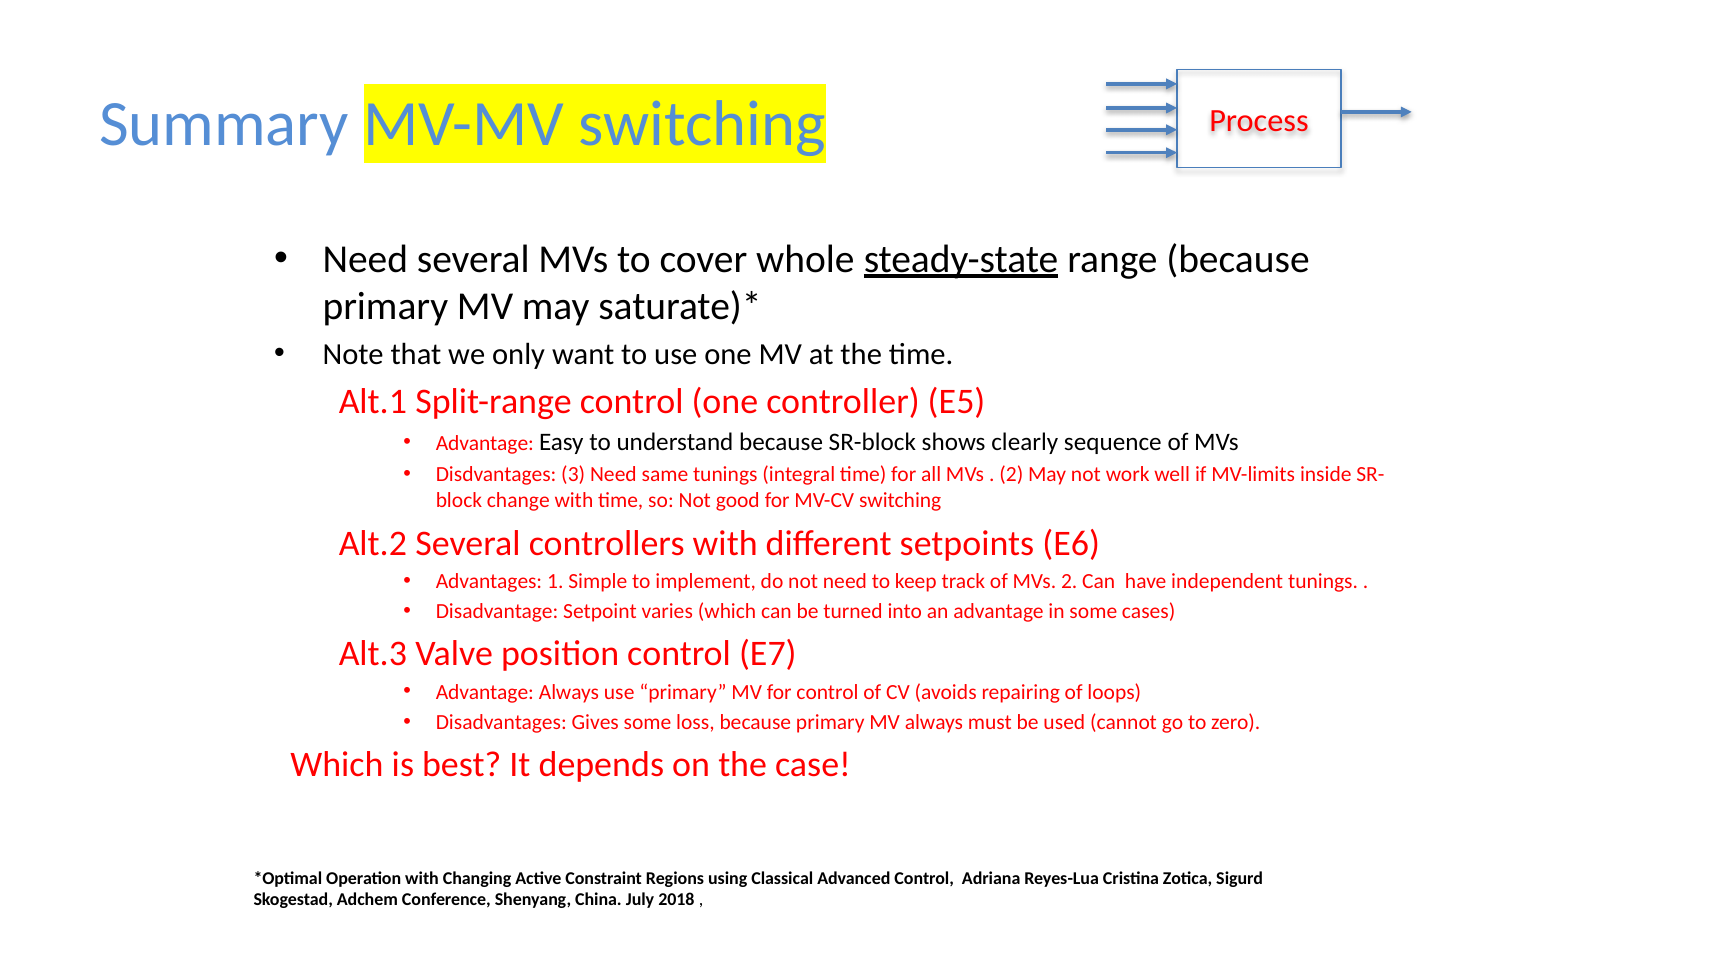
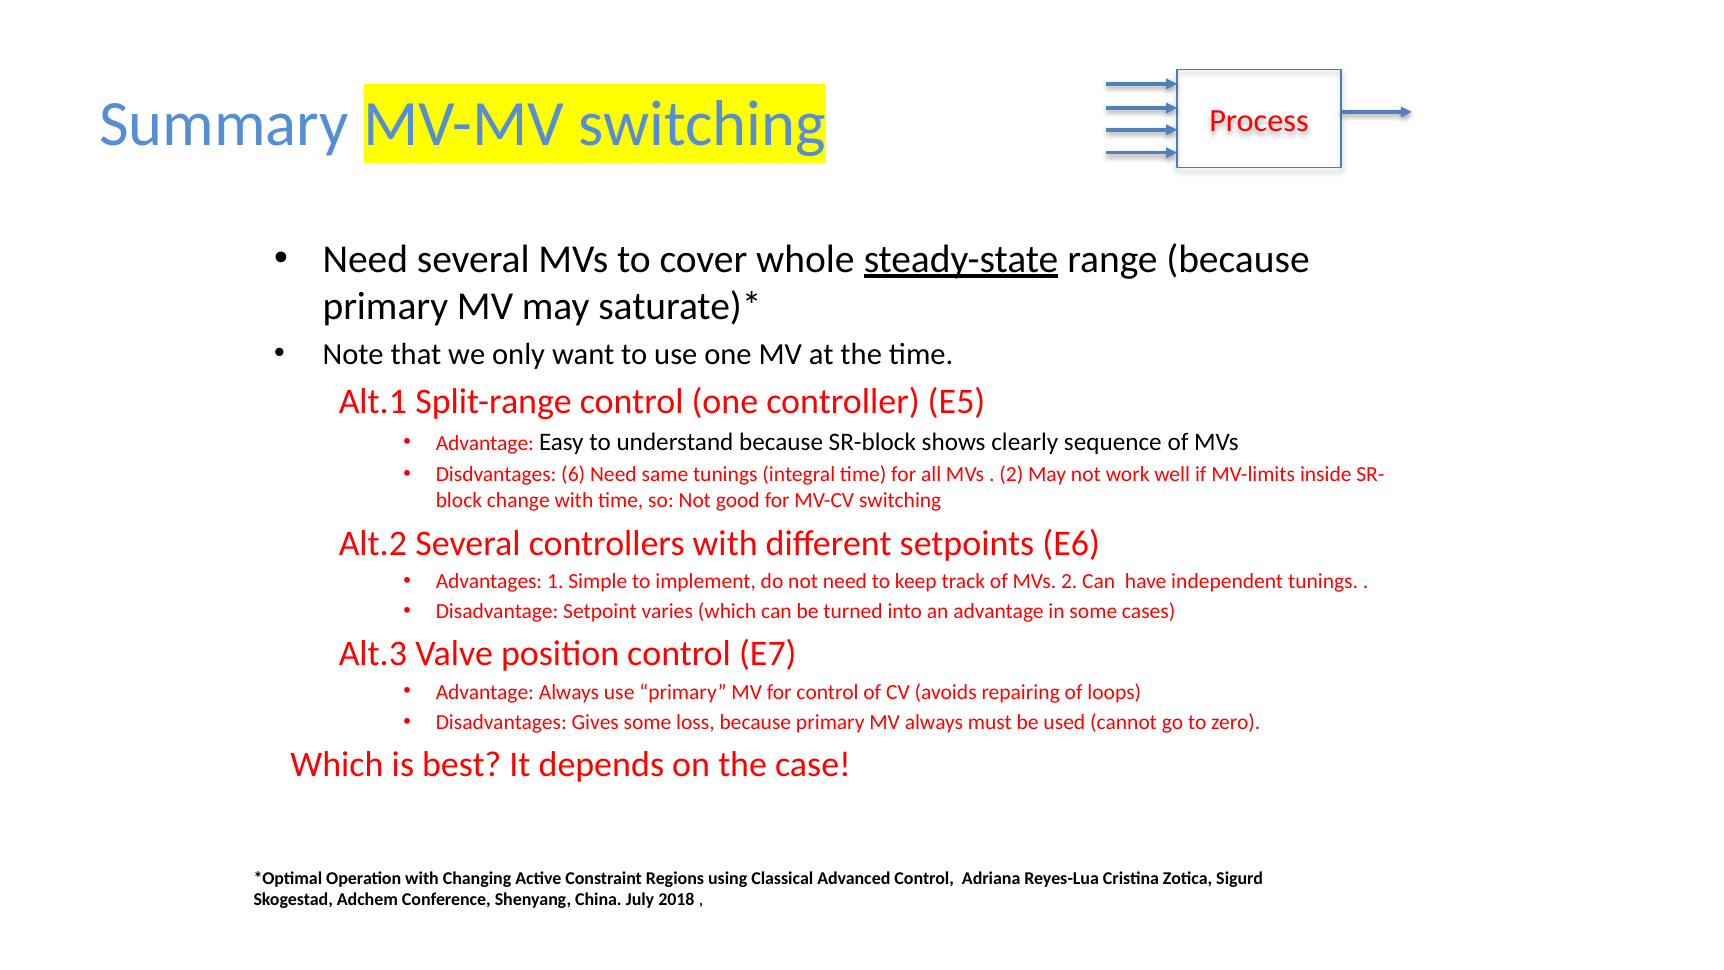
3: 3 -> 6 (573, 475)
